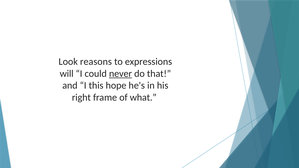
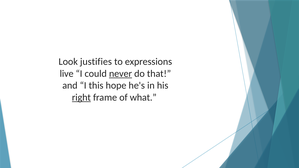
reasons: reasons -> justifies (96, 62)
will: will -> live (67, 74)
right underline: none -> present (81, 98)
